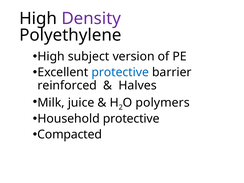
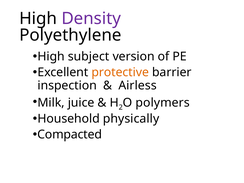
protective colour: blue -> orange (120, 72)
reinforced: reinforced -> inspection (67, 85)
Halves: Halves -> Airless (138, 85)
Household protective: protective -> physically (131, 119)
